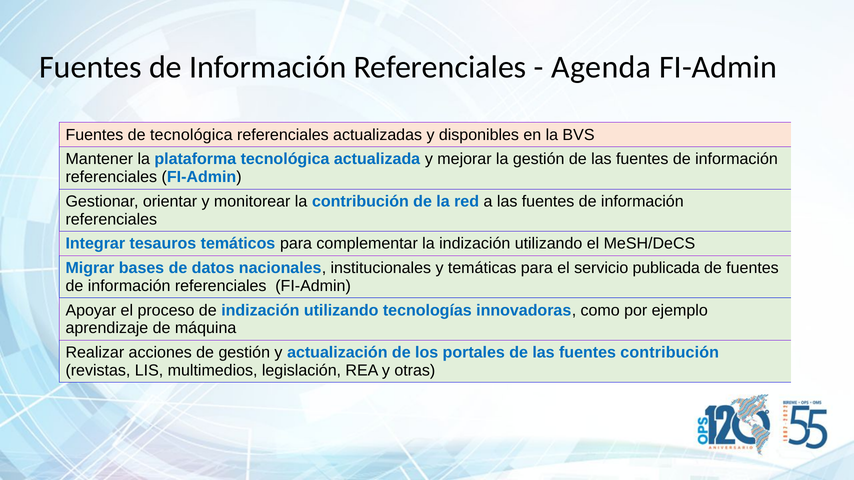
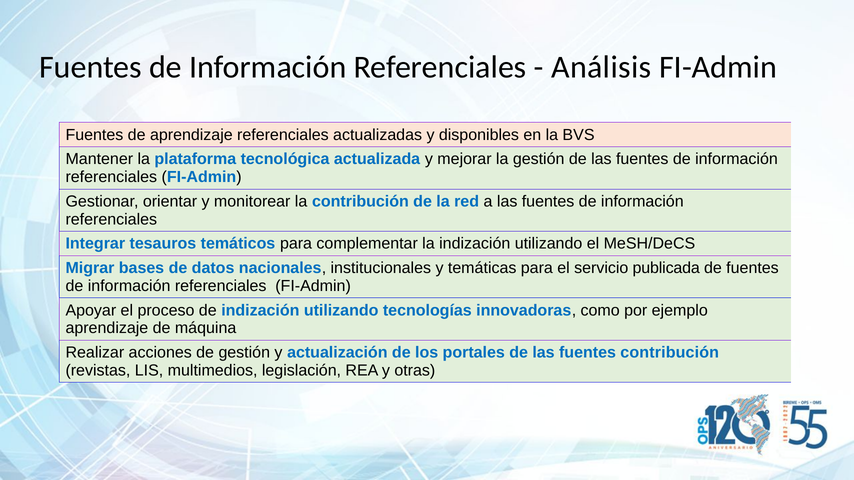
Agenda: Agenda -> Análisis (601, 67)
de tecnológica: tecnológica -> aprendizaje (191, 135)
